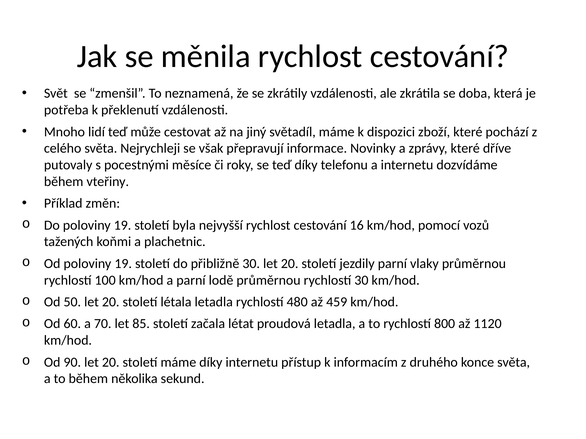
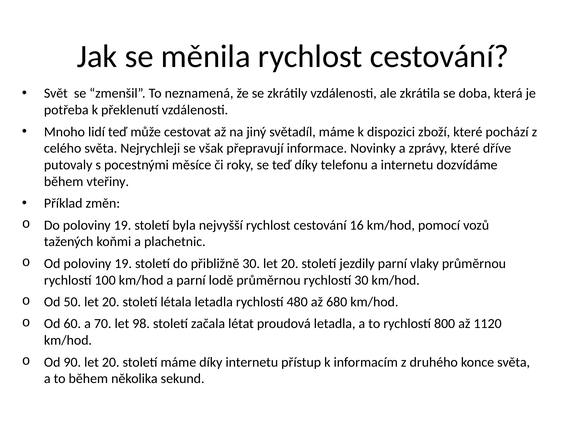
459: 459 -> 680 (337, 302)
85: 85 -> 98 (141, 324)
